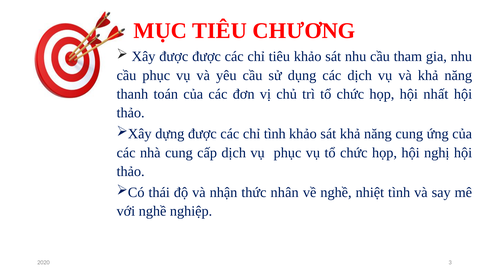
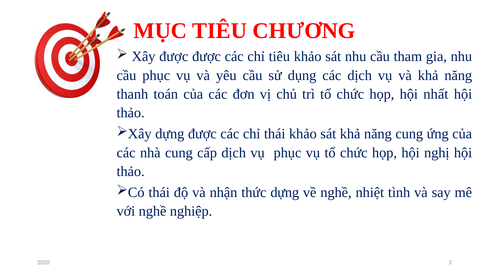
chỉ tình: tình -> thái (275, 134)
thức nhân: nhân -> dựng (285, 192)
